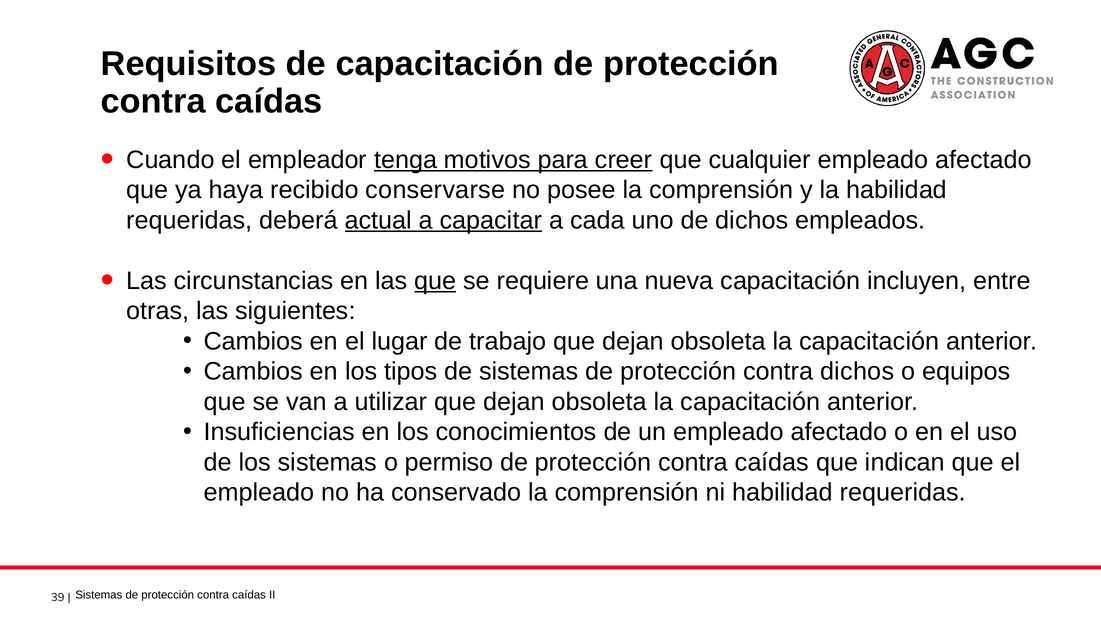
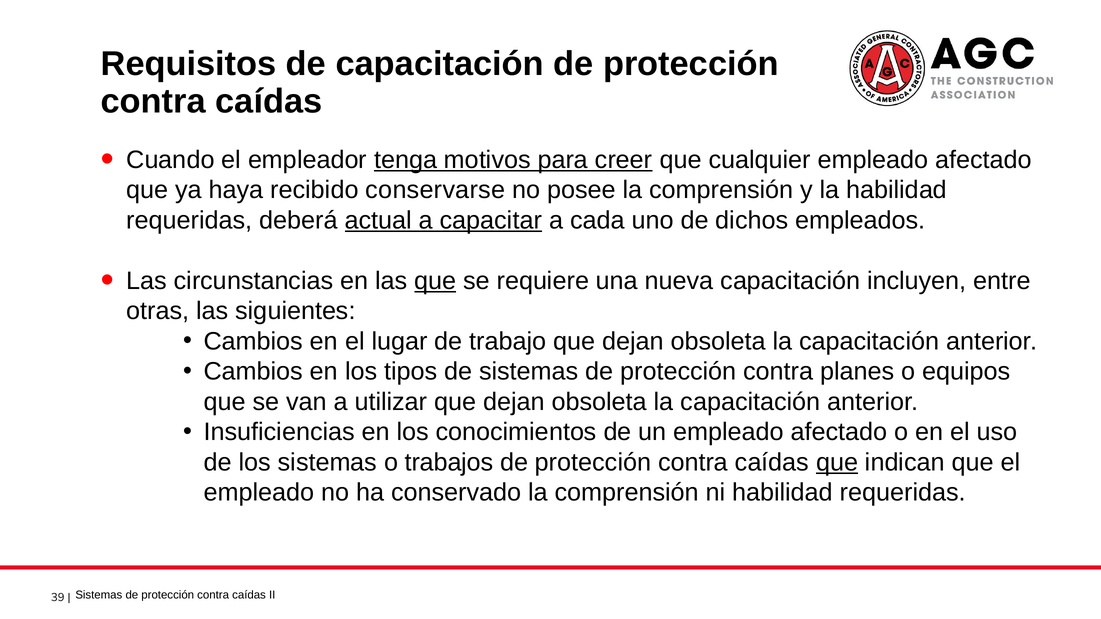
contra dichos: dichos -> planes (857, 372)
permiso: permiso -> trabajos (449, 463)
que underline: none -> present (837, 463)
